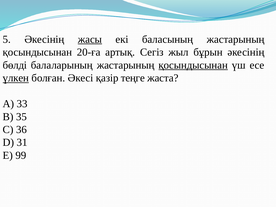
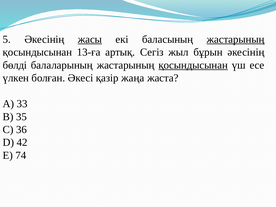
жастарының underline: none -> present (236, 39)
20-ға: 20-ға -> 13-ға (89, 52)
үлкен underline: present -> none (16, 78)
теңге: теңге -> жаңа (133, 78)
31: 31 -> 42 (22, 142)
99: 99 -> 74 (21, 155)
